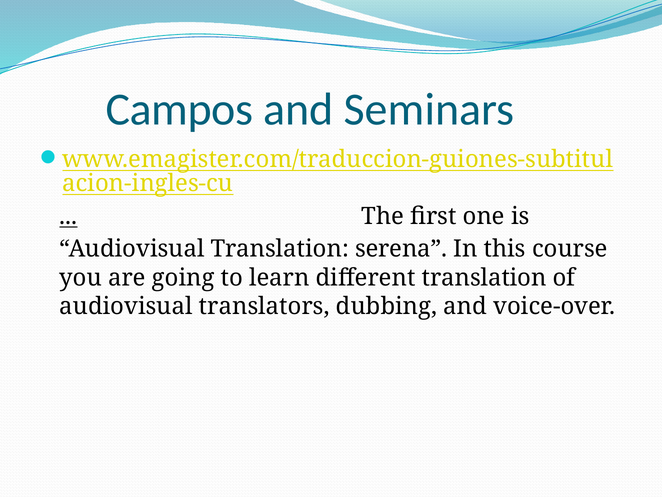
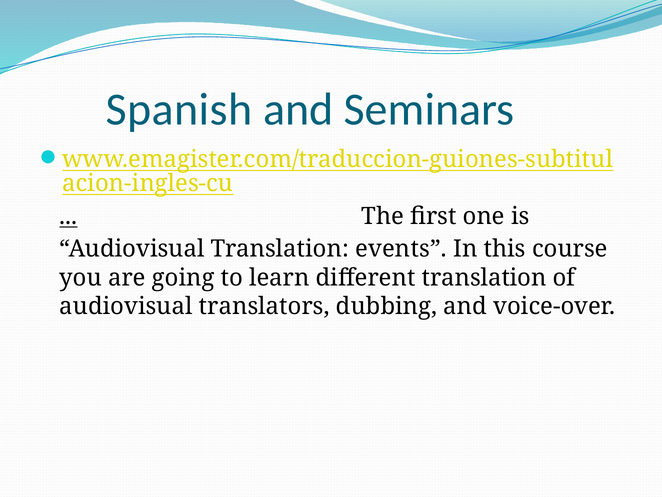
Campos: Campos -> Spanish (179, 109)
serena: serena -> events (401, 249)
